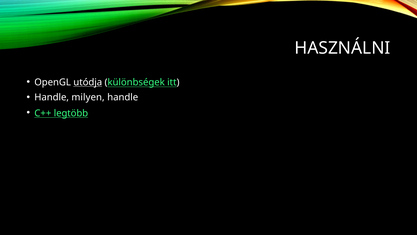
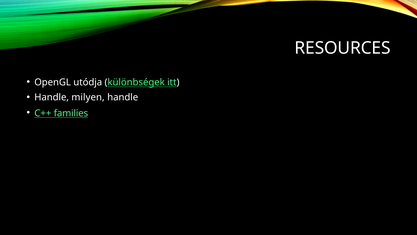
HASZNÁLNI: HASZNÁLNI -> RESOURCES (343, 48)
utódja underline: present -> none (88, 82)
legtöbb: legtöbb -> families (71, 113)
